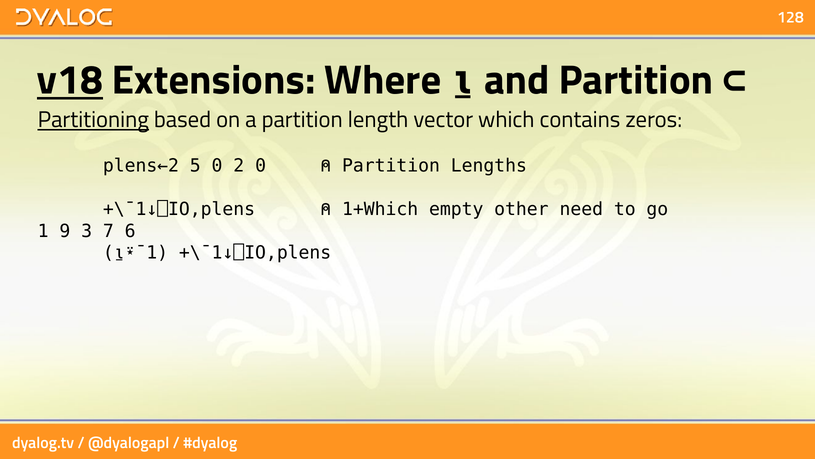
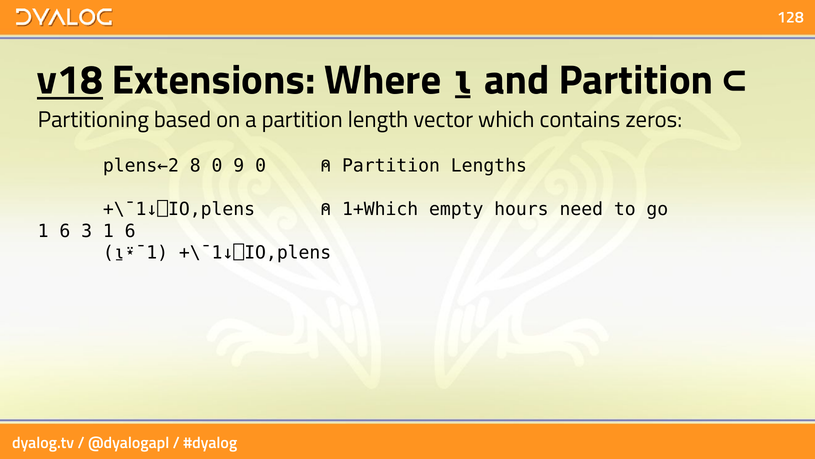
Partitioning underline: present -> none (93, 120)
5: 5 -> 8 (195, 166)
2: 2 -> 9 (239, 166)
other: other -> hours (521, 209)
9: 9 -> 6 (65, 231)
3 7: 7 -> 1 (108, 231)
